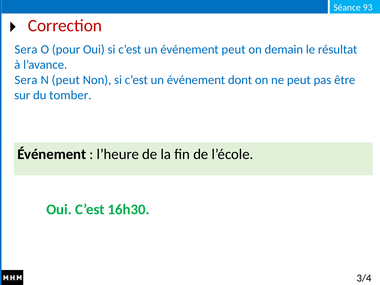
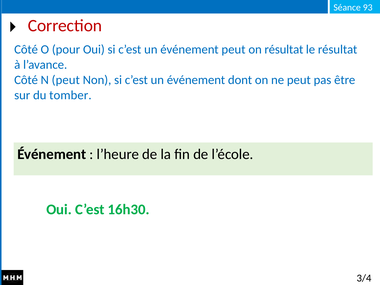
Sera: Sera -> Côté (26, 49)
on demain: demain -> résultat (284, 49)
Sera: Sera -> Côté (26, 80)
